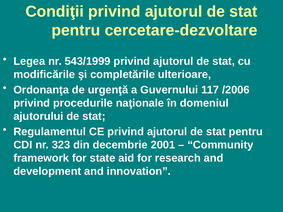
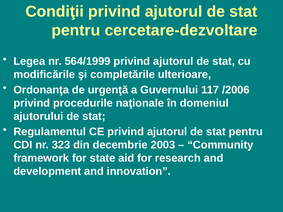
543/1999: 543/1999 -> 564/1999 (88, 61)
2001: 2001 -> 2003 (163, 145)
